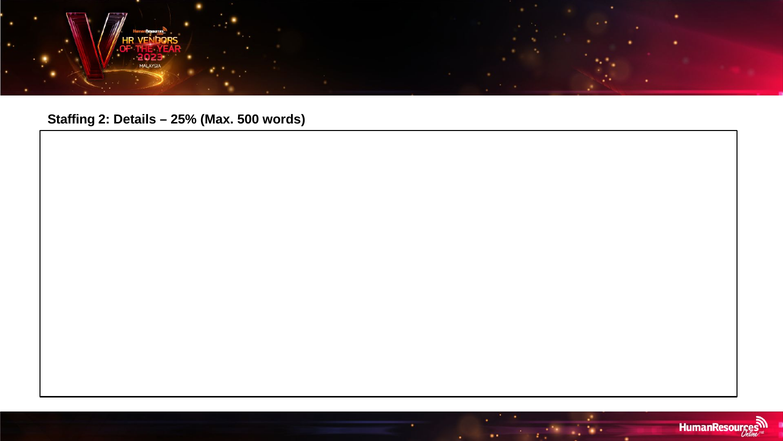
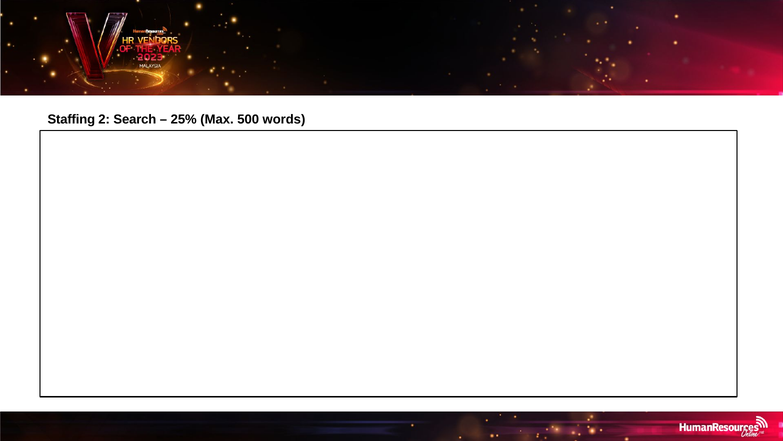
Details: Details -> Search (135, 119)
